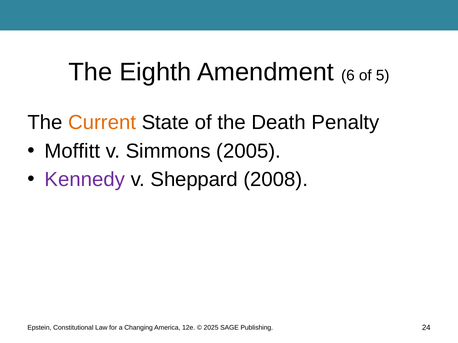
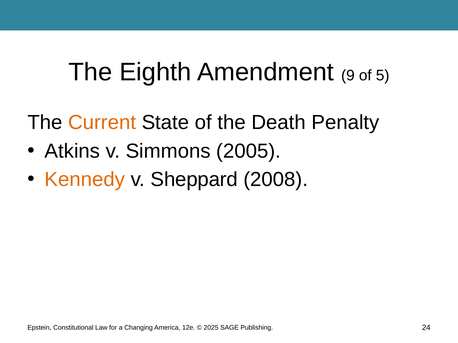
6: 6 -> 9 (348, 76)
Moffitt: Moffitt -> Atkins (72, 151)
Kennedy colour: purple -> orange (85, 180)
